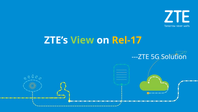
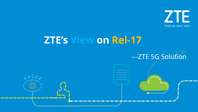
View colour: light green -> light blue (82, 40)
